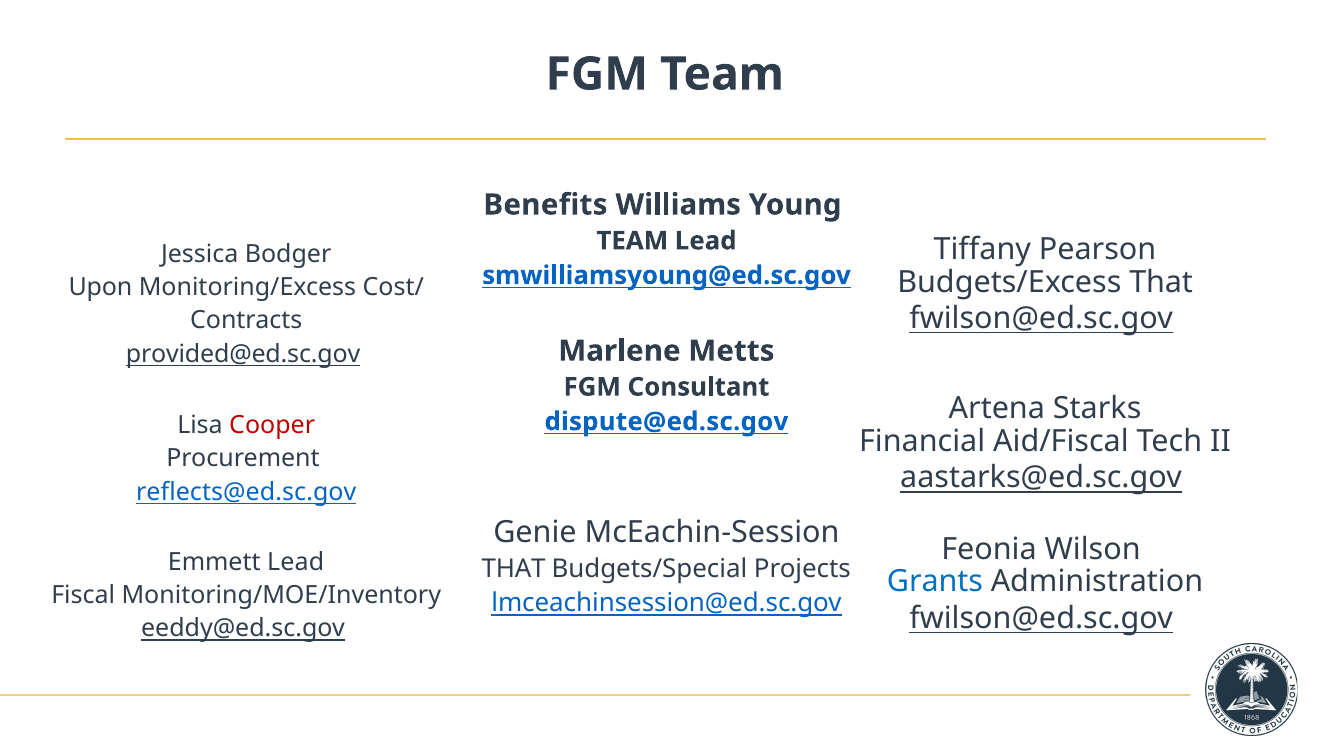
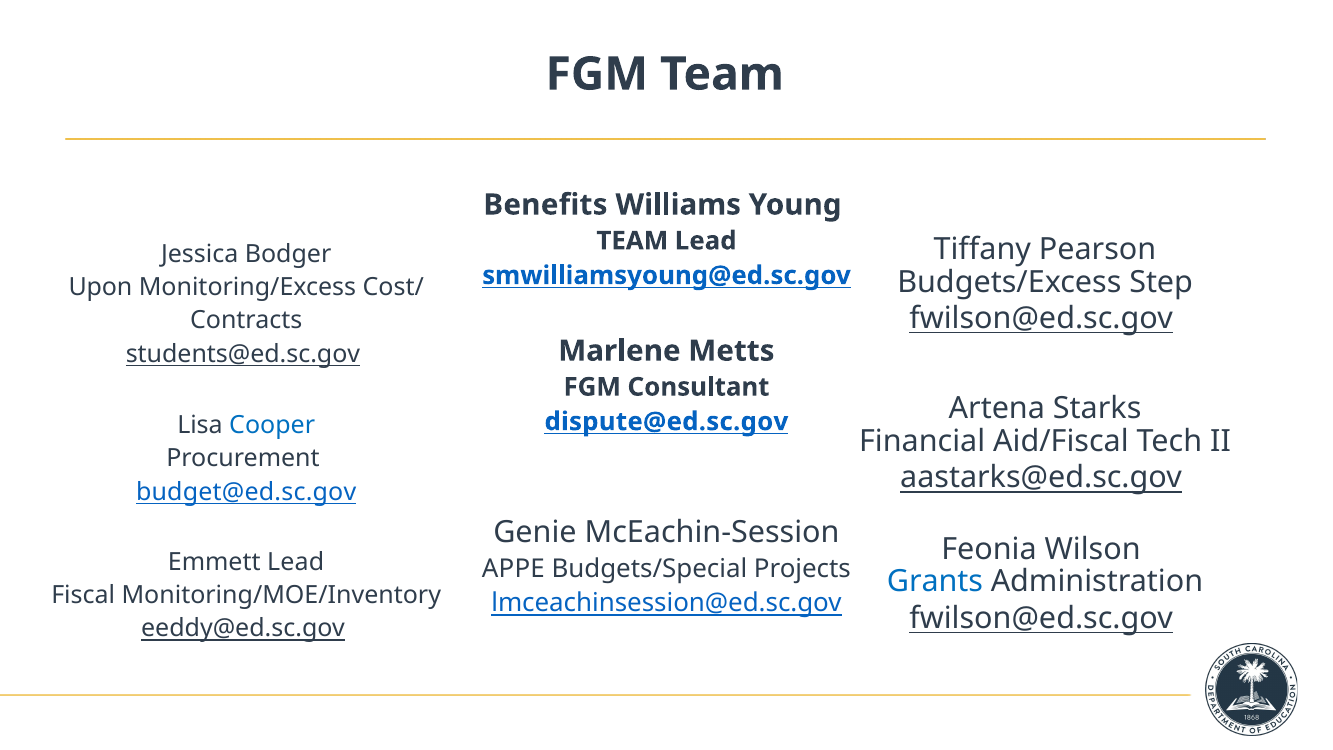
Budgets/Excess That: That -> Step (1161, 282)
provided@ed.sc.gov: provided@ed.sc.gov -> students@ed.sc.gov (243, 354)
Cooper colour: red -> blue (272, 425)
reflects@ed.sc.gov: reflects@ed.sc.gov -> budget@ed.sc.gov (246, 492)
THAT: THAT -> APPE (513, 568)
